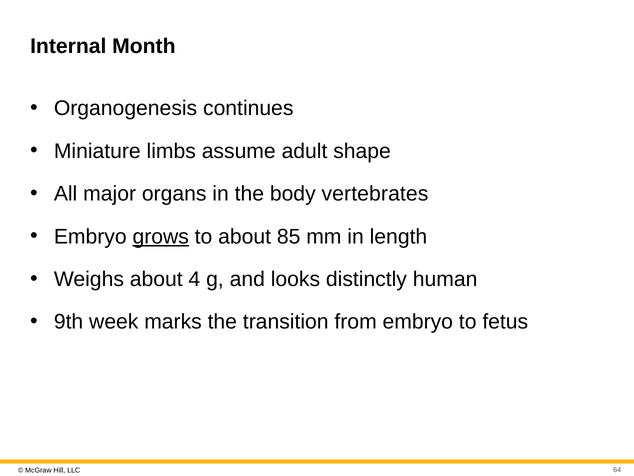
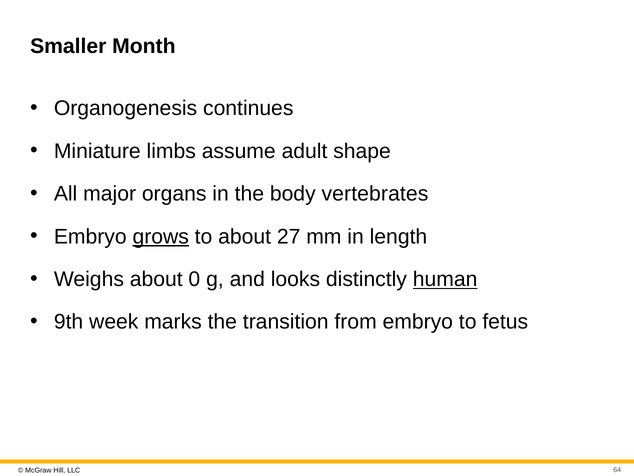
Internal: Internal -> Smaller (68, 46)
85: 85 -> 27 (289, 236)
4: 4 -> 0 (194, 279)
human underline: none -> present (445, 279)
